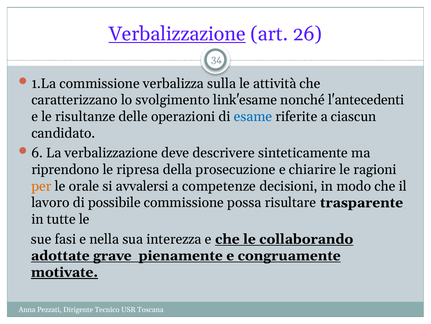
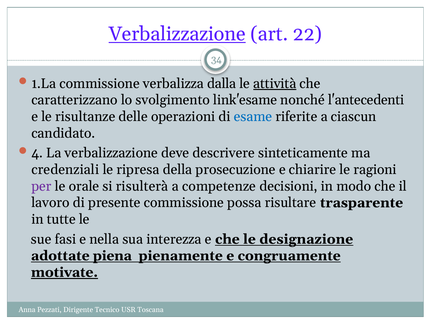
26: 26 -> 22 (307, 34)
sulla: sulla -> dalla (222, 83)
attività underline: none -> present (275, 83)
6: 6 -> 4 (37, 153)
riprendono: riprendono -> credenziali (65, 169)
per colour: orange -> purple (41, 186)
avvalersi: avvalersi -> risulterà (142, 186)
possibile: possibile -> presente (114, 202)
collaborando: collaborando -> designazione (306, 239)
grave: grave -> piena (112, 255)
